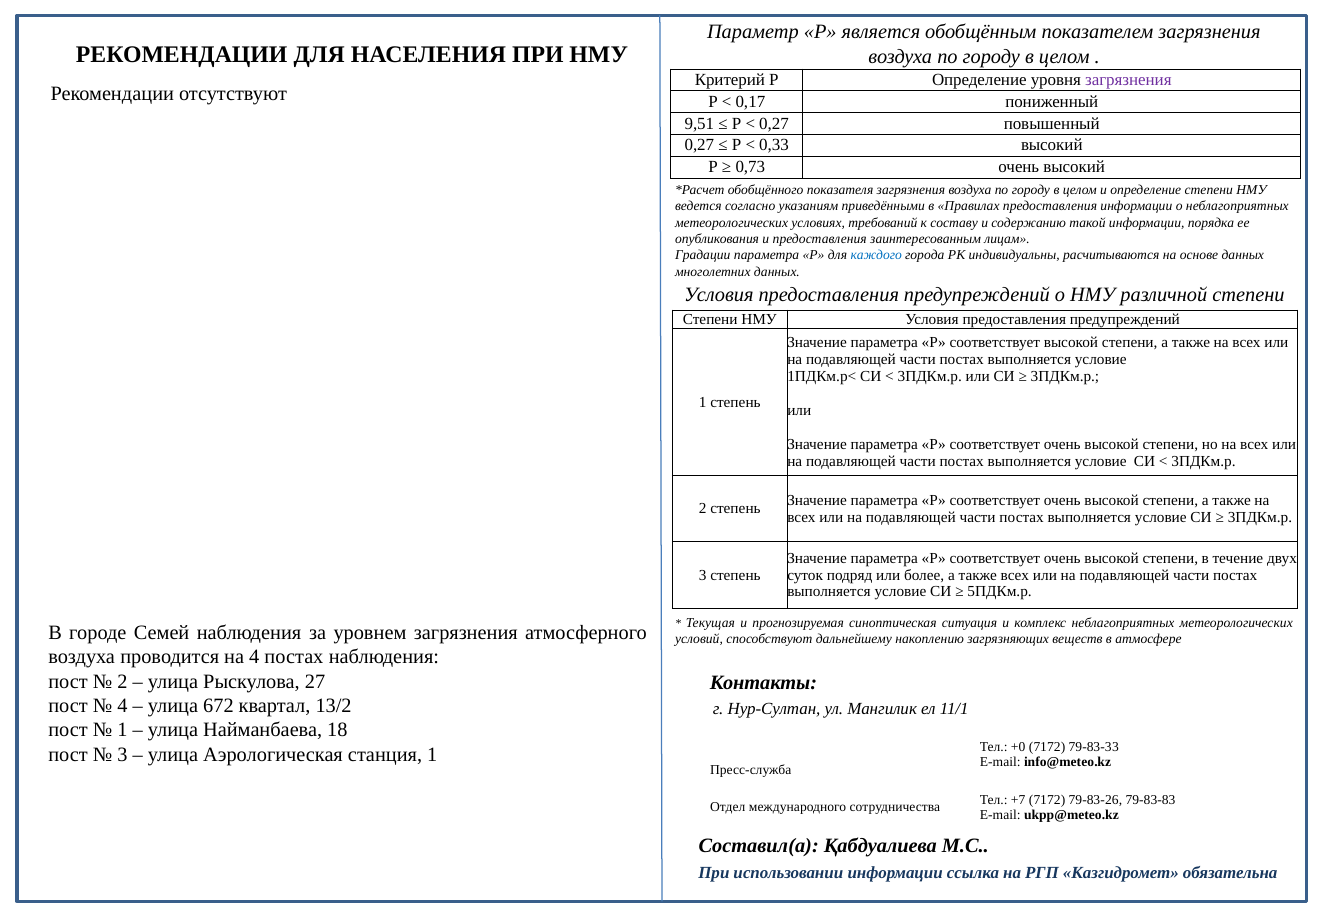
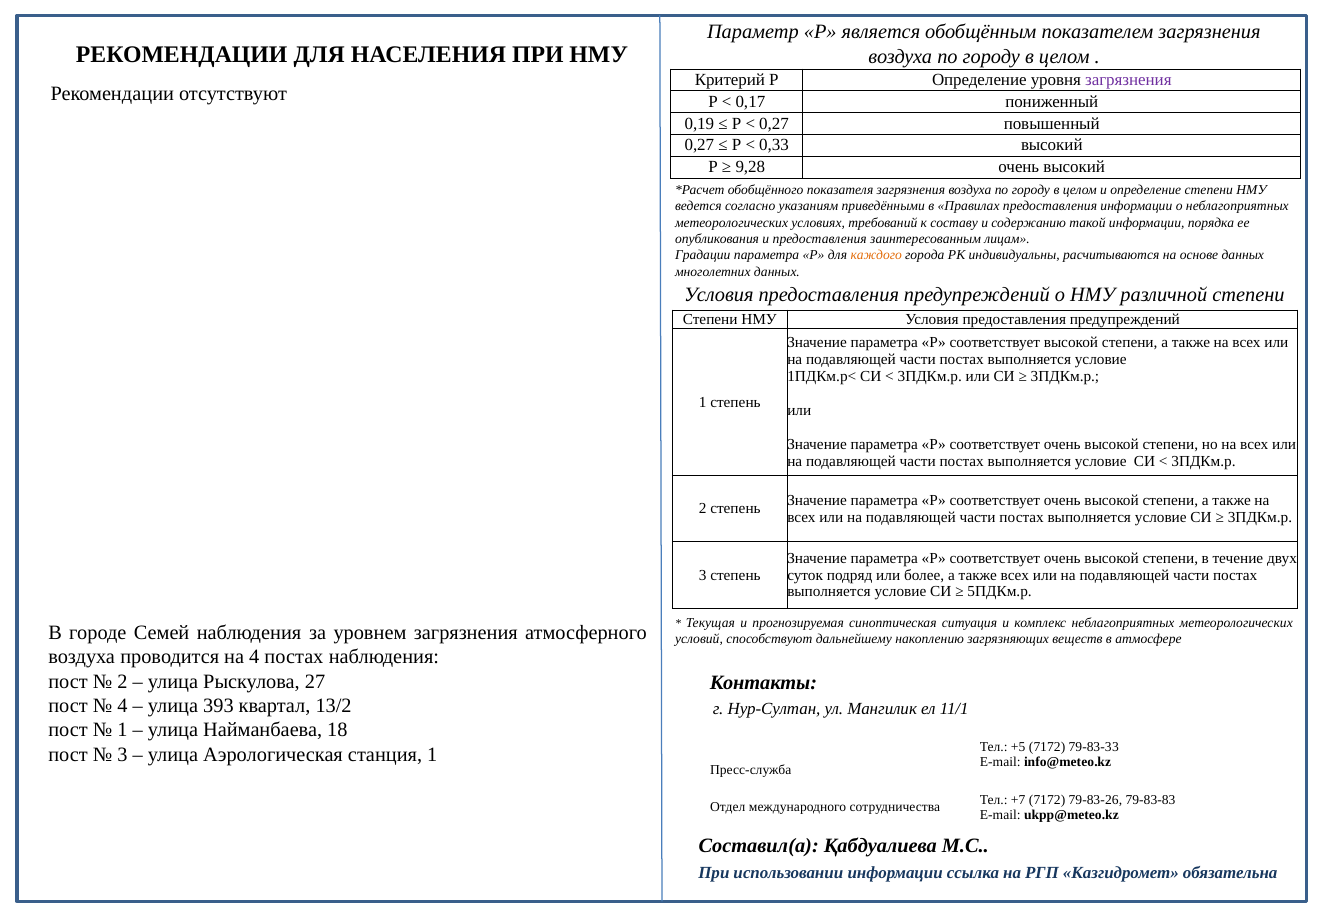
9,51: 9,51 -> 0,19 (699, 123)
0,73: 0,73 -> 9,28 (750, 167)
каждого colour: blue -> orange (876, 255)
672: 672 -> 393 (218, 705)
+0: +0 -> +5 (1018, 747)
